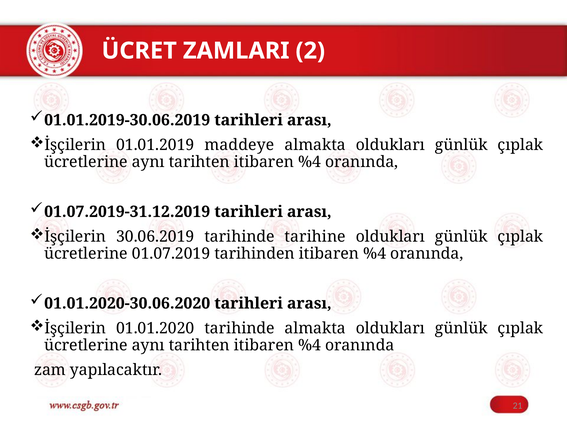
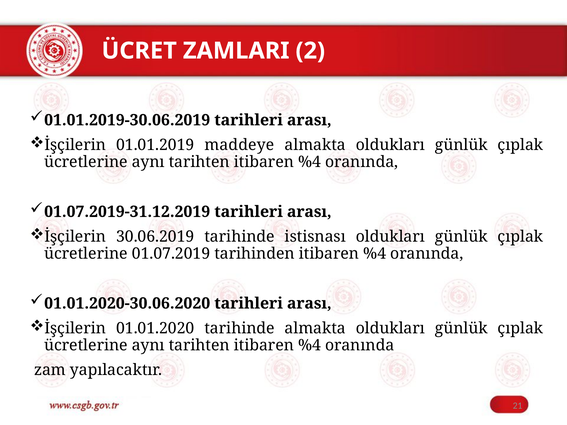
tarihine: tarihine -> istisnası (315, 237)
